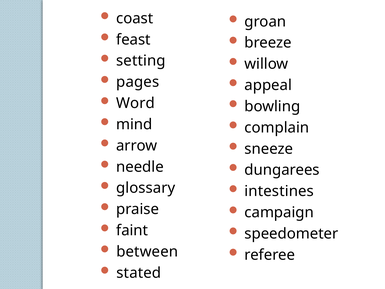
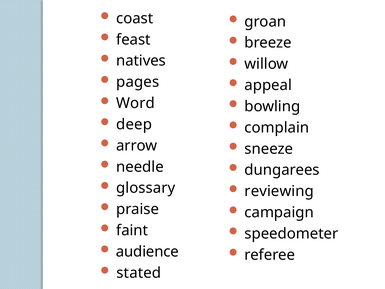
setting: setting -> natives (141, 61)
mind: mind -> deep (134, 124)
intestines: intestines -> reviewing (279, 191)
between: between -> audience (147, 251)
